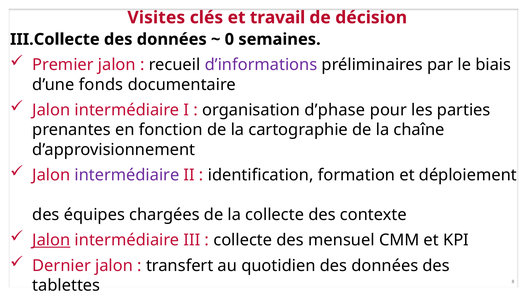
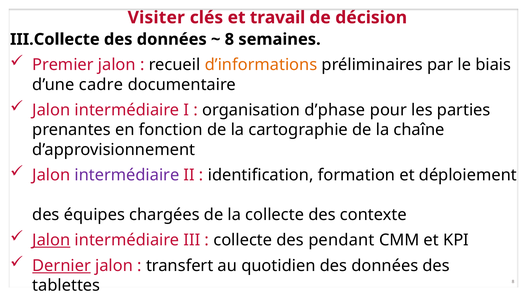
Visites: Visites -> Visiter (156, 18)
0: 0 -> 8 (229, 39)
d’informations colour: purple -> orange (261, 65)
fonds: fonds -> cadre (101, 85)
mensuel: mensuel -> pendant (341, 240)
Dernier underline: none -> present (62, 266)
